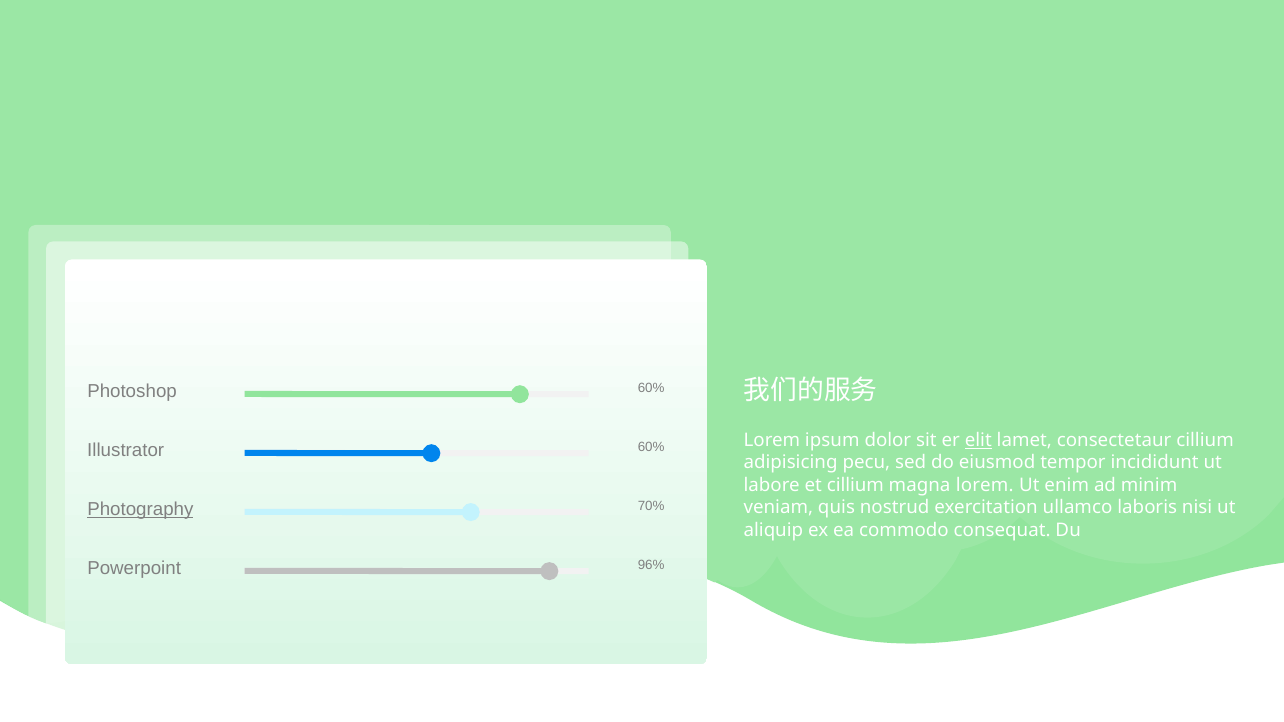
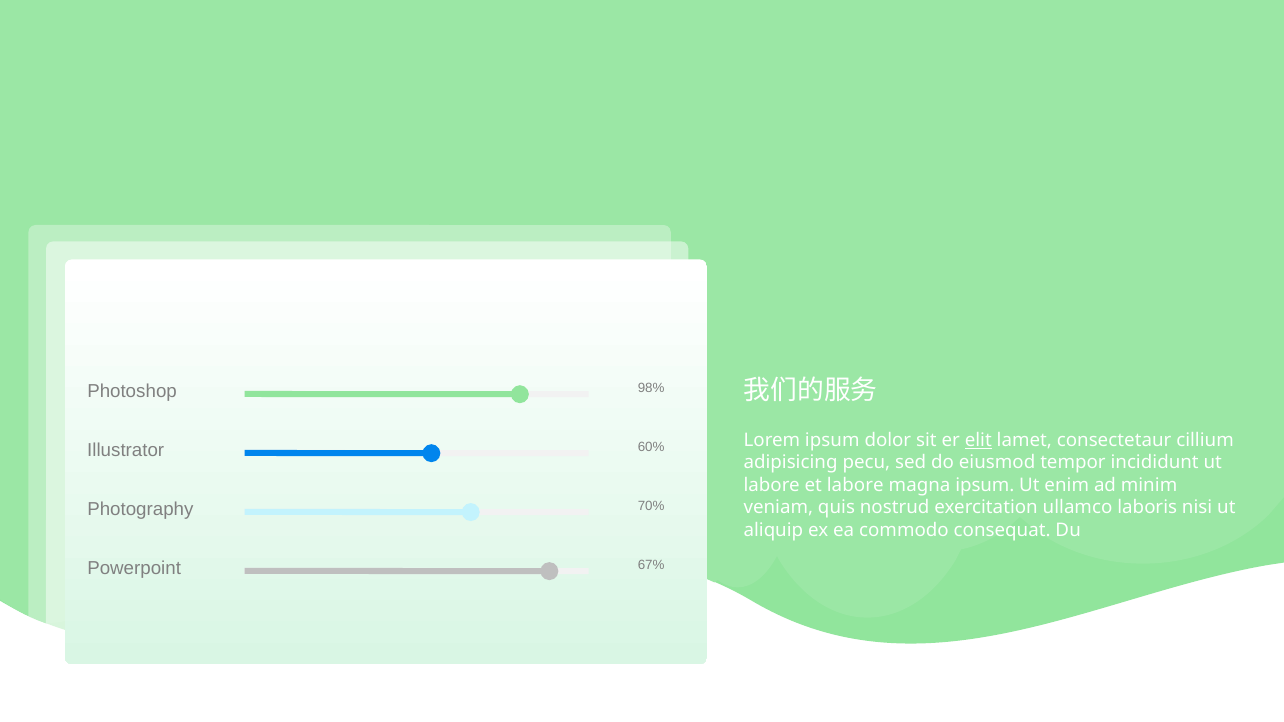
Photoshop 60%: 60% -> 98% (651, 388)
et cillium: cillium -> labore (855, 485)
magna lorem: lorem -> ipsum (985, 485)
Photography underline: present -> none (140, 510)
96%: 96% -> 67% (651, 565)
